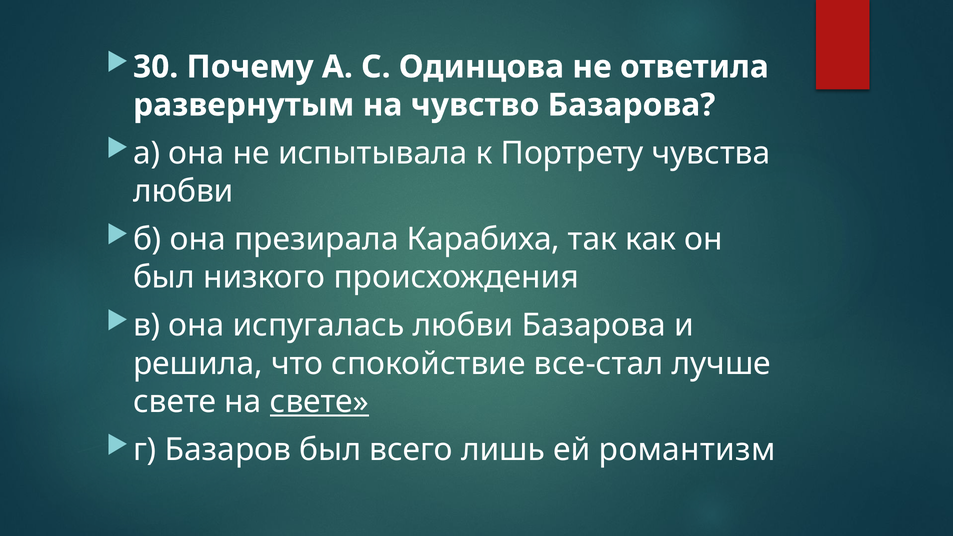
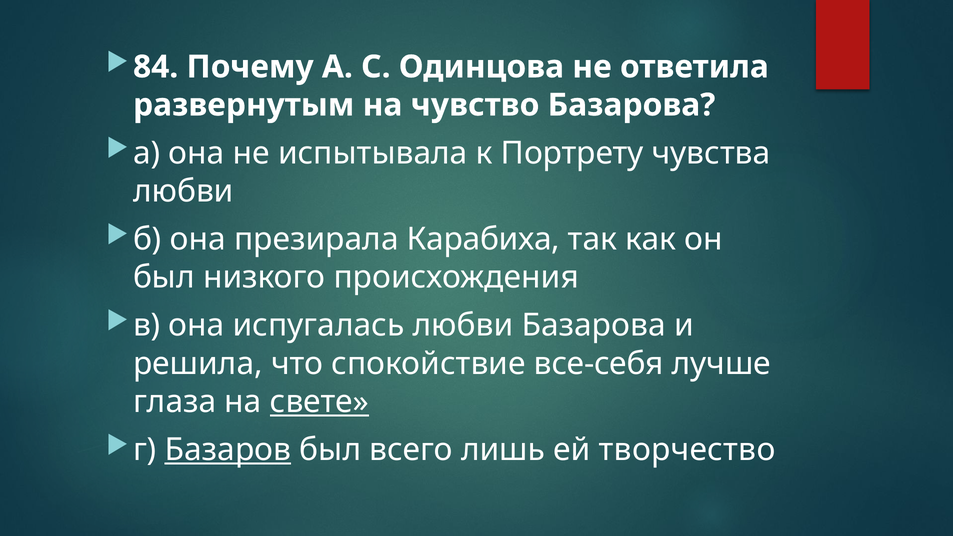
30: 30 -> 84 (156, 67)
все-стал: все-стал -> все-себя (599, 364)
свете: свете -> глаза (175, 402)
Базаров underline: none -> present (228, 450)
романтизм: романтизм -> творчество (687, 450)
